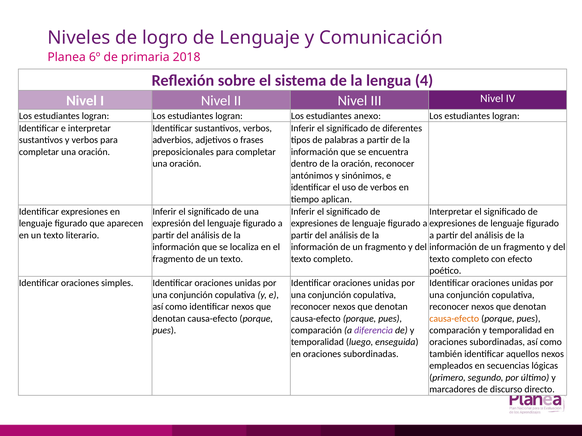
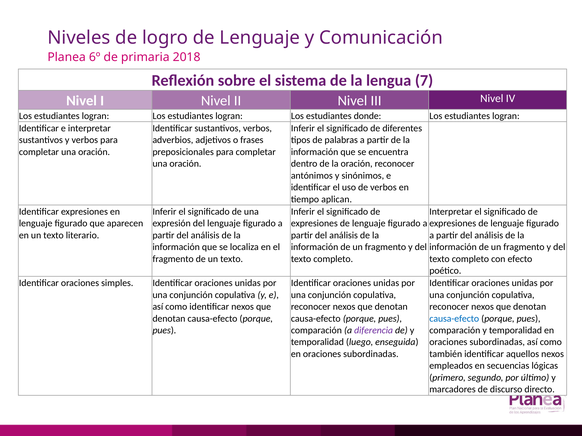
4: 4 -> 7 (424, 81)
anexo: anexo -> donde (368, 116)
causa-efecto colour: orange -> blue (454, 319)
